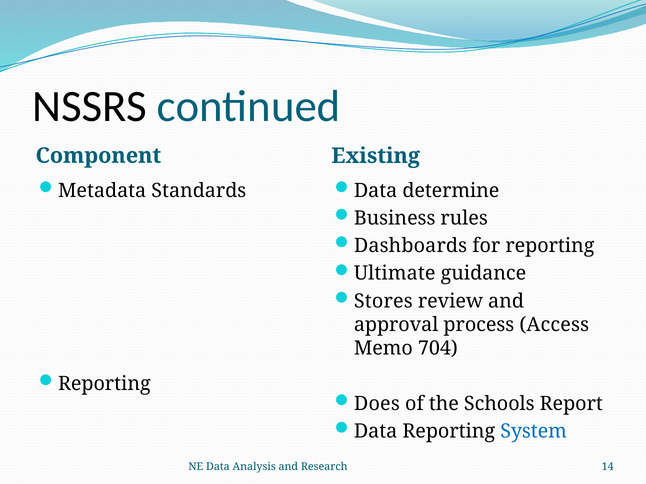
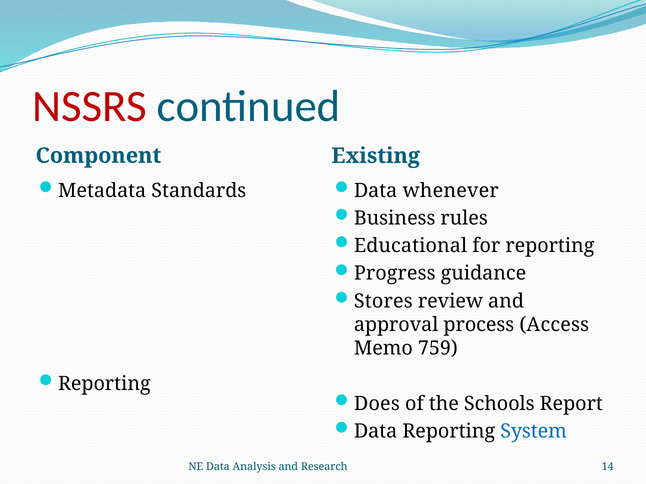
NSSRS colour: black -> red (90, 107)
determine: determine -> whenever (451, 191)
Dashboards: Dashboards -> Educational (411, 246)
Ultimate: Ultimate -> Progress (395, 274)
704: 704 -> 759 (438, 349)
